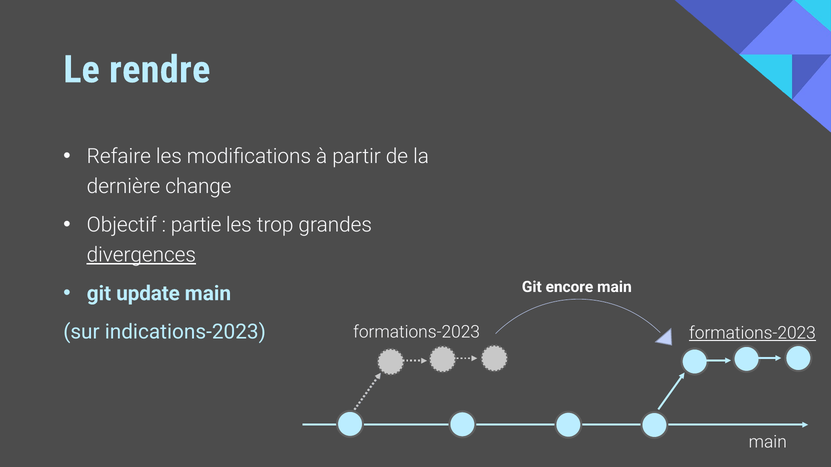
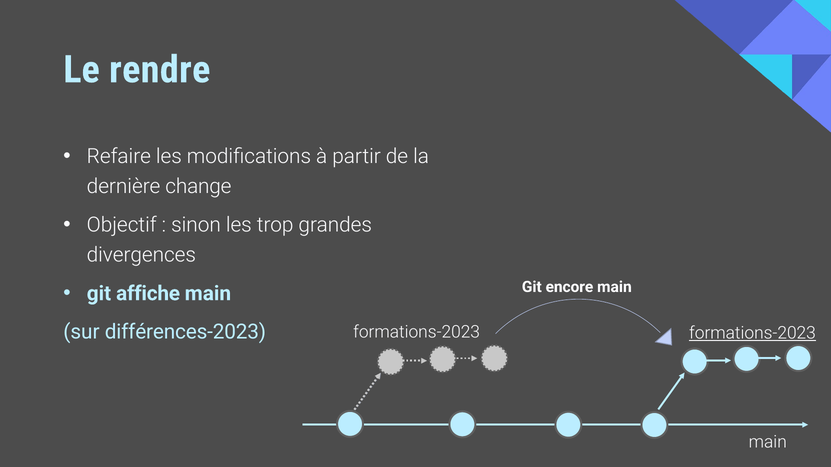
partie: partie -> sinon (196, 225)
divergences underline: present -> none (141, 255)
update: update -> affiche (148, 294)
indications-2023: indications-2023 -> différences-2023 (185, 332)
